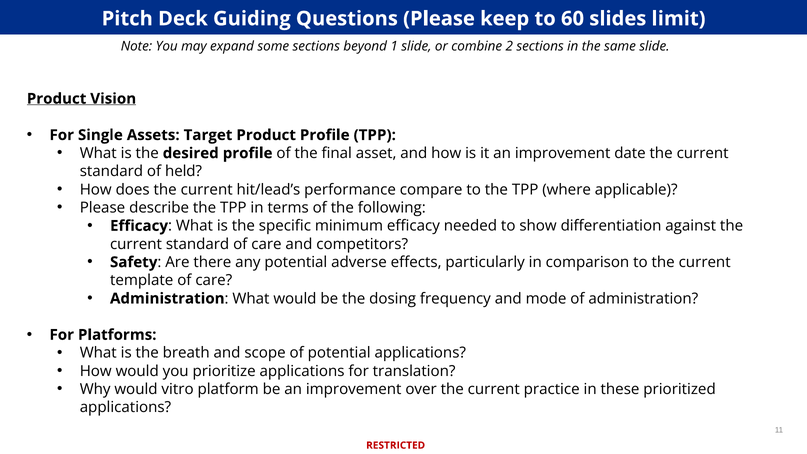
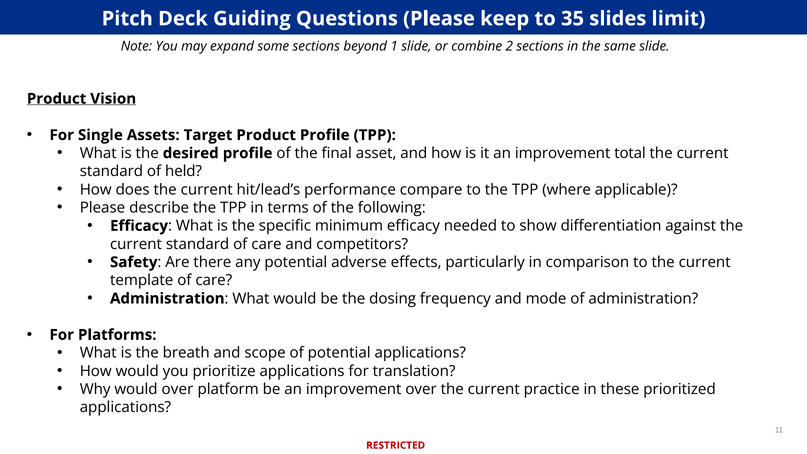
60: 60 -> 35 (573, 19)
date: date -> total (630, 153)
would vitro: vitro -> over (178, 389)
